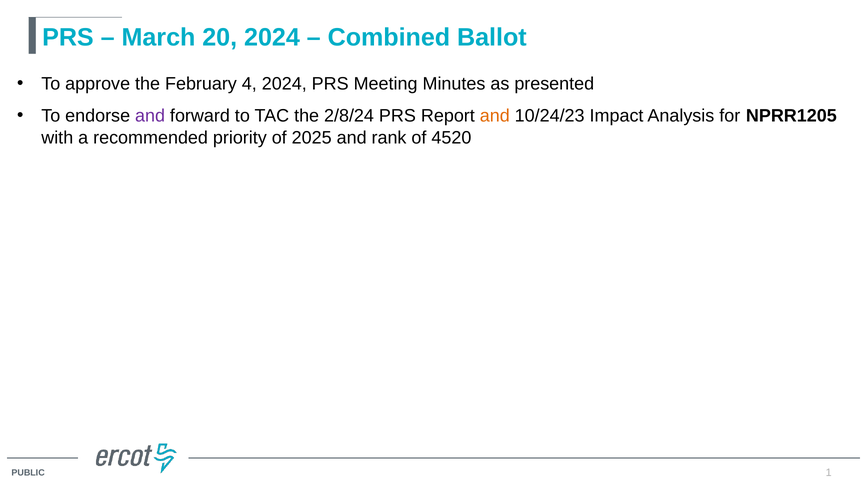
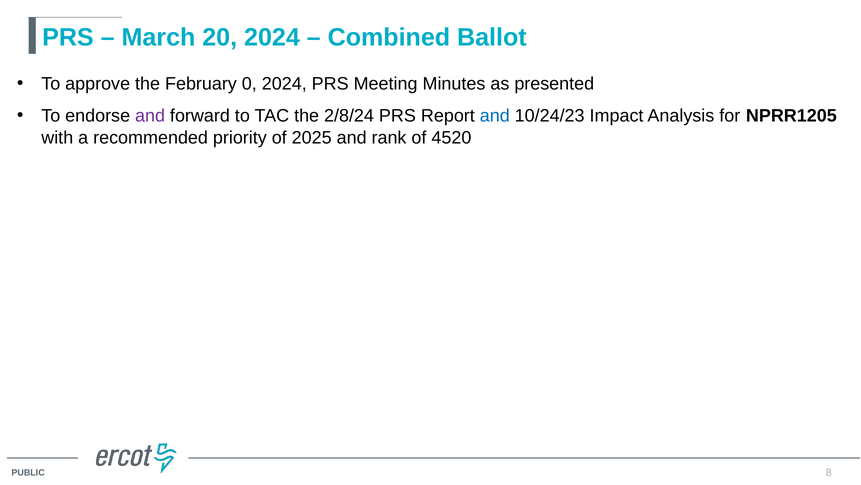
4: 4 -> 0 (249, 84)
and colour: orange -> blue (495, 116)
1: 1 -> 8 (829, 472)
